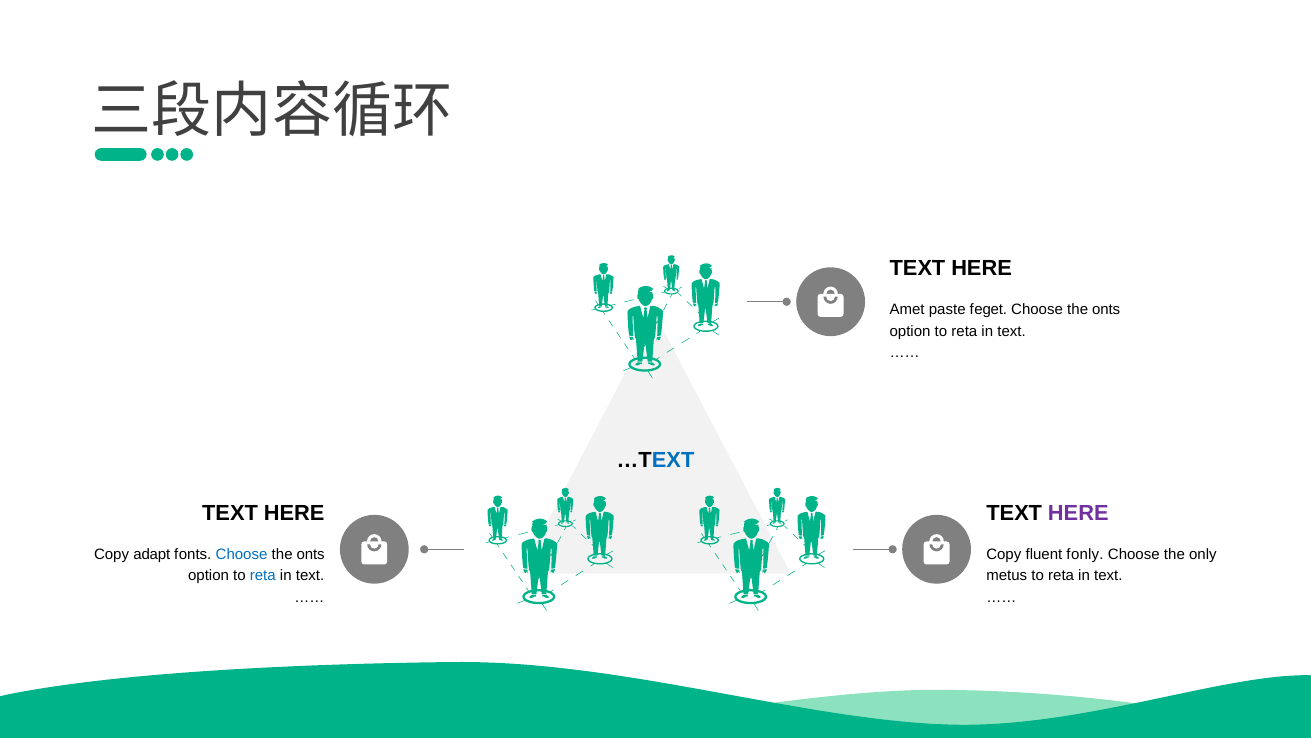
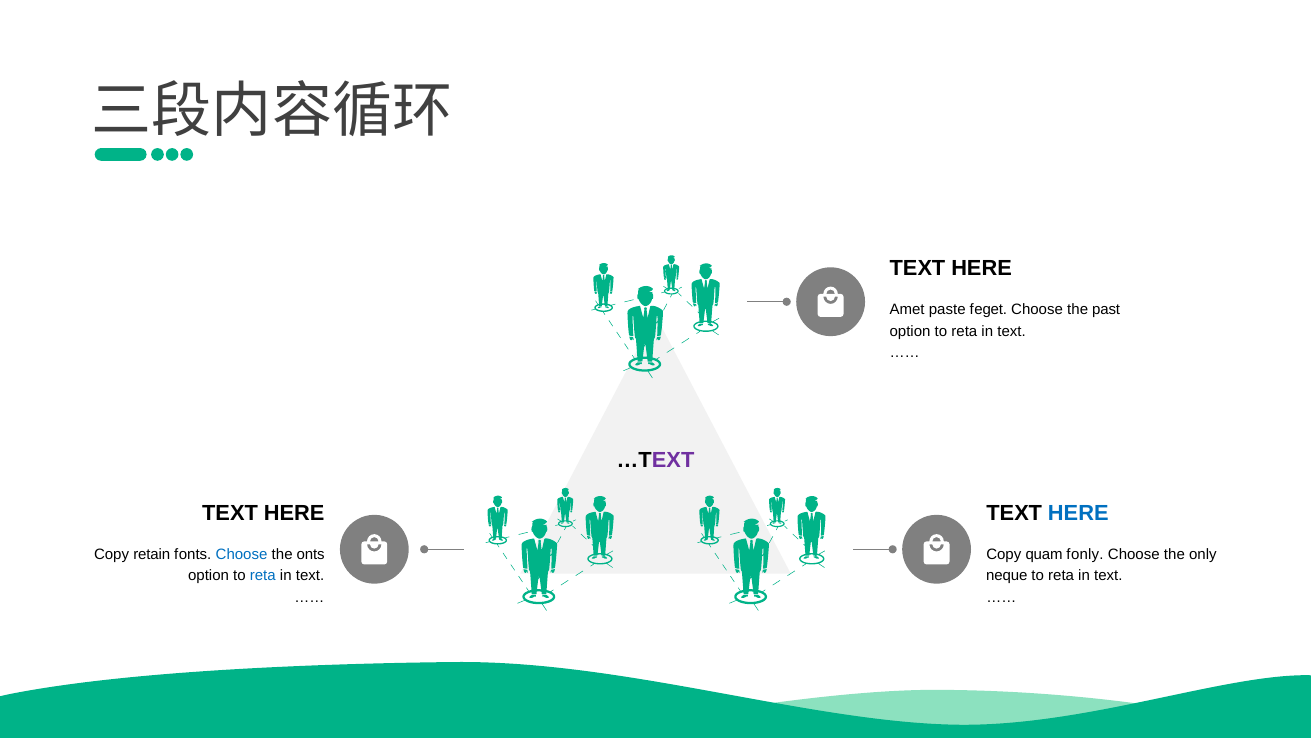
onts: onts -> past (1106, 309)
EXT colour: blue -> purple (673, 460)
HERE colour: purple -> blue (1078, 513)
adapt: adapt -> retain (152, 554)
fluent: fluent -> quam (1044, 554)
metus: metus -> neque (1007, 576)
